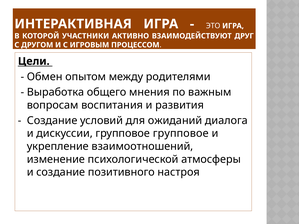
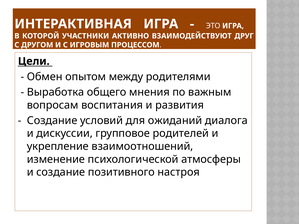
групповое групповое: групповое -> родителей (181, 134)
